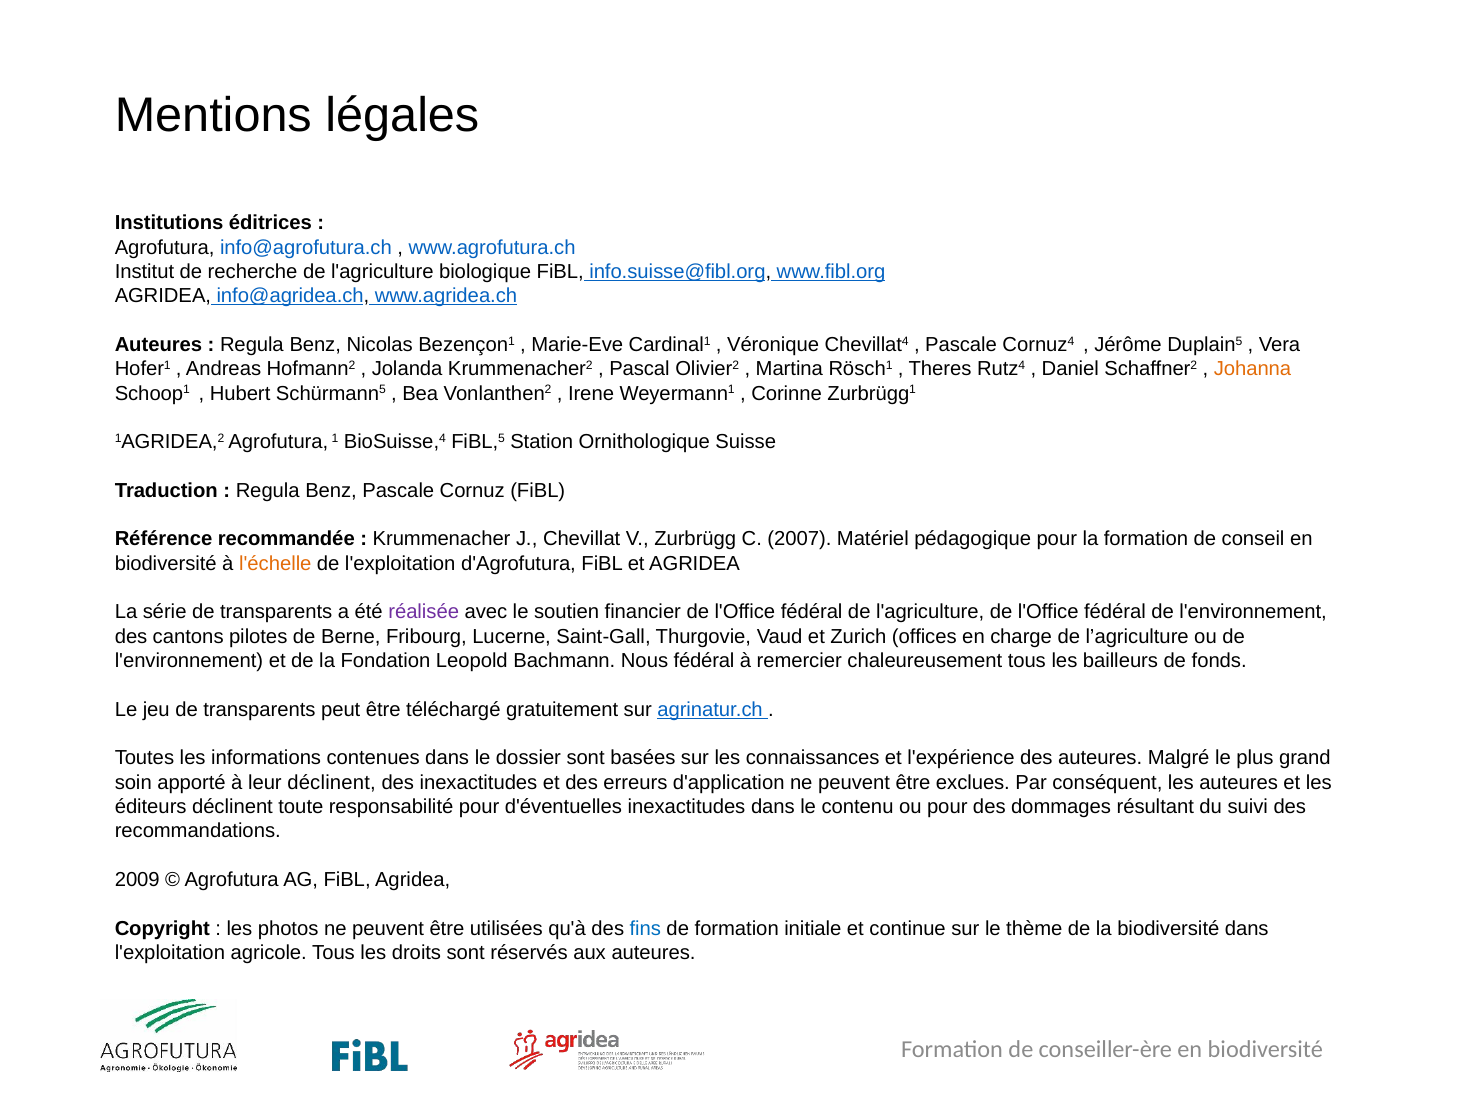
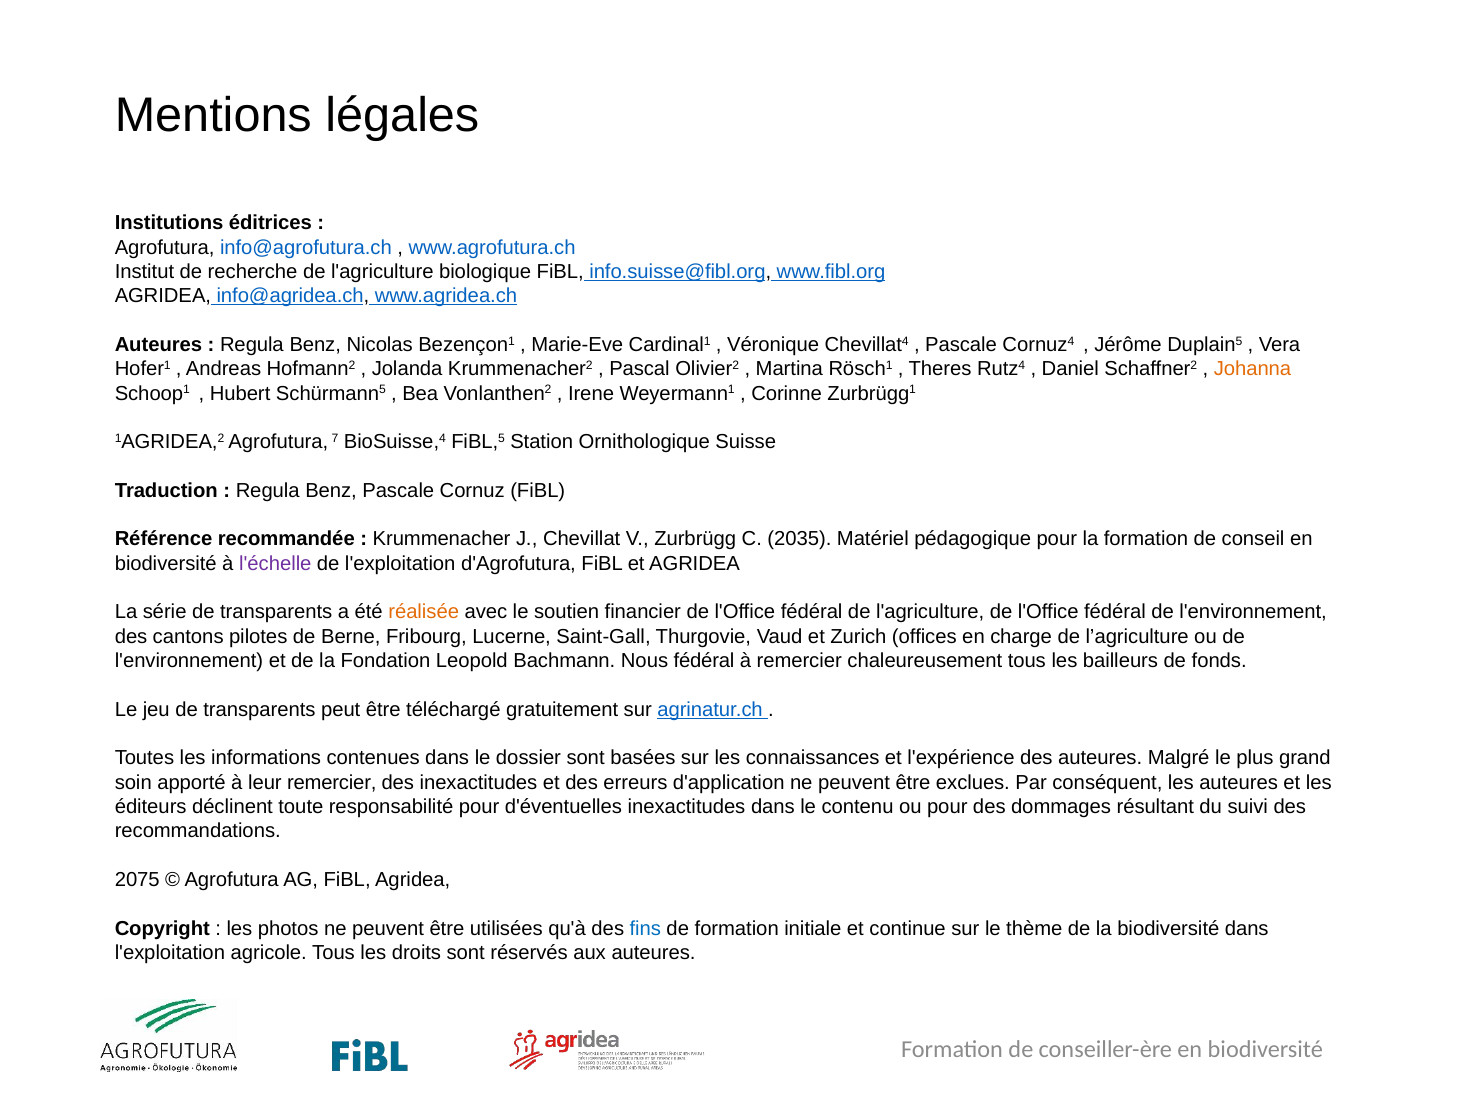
1: 1 -> 7 (335, 439)
2007: 2007 -> 2035 (799, 540)
l'échelle colour: orange -> purple (275, 564)
réalisée colour: purple -> orange (424, 613)
leur déclinent: déclinent -> remercier (332, 783)
2009: 2009 -> 2075 (137, 880)
